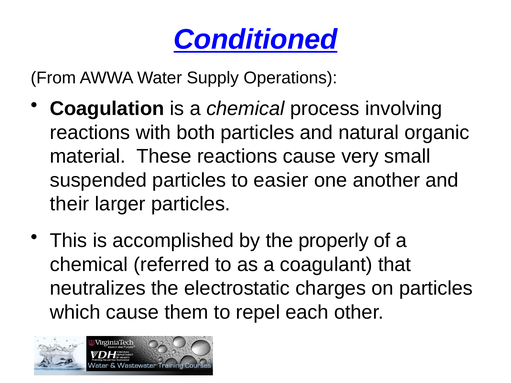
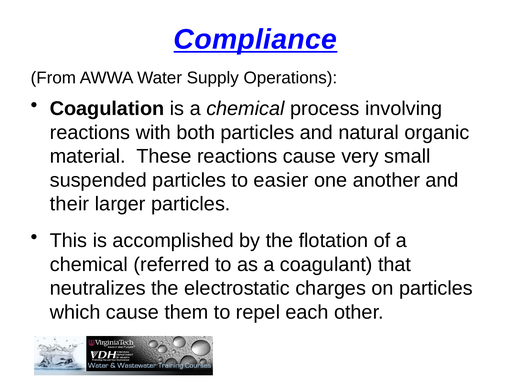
Conditioned: Conditioned -> Compliance (255, 39)
properly: properly -> flotation (333, 241)
